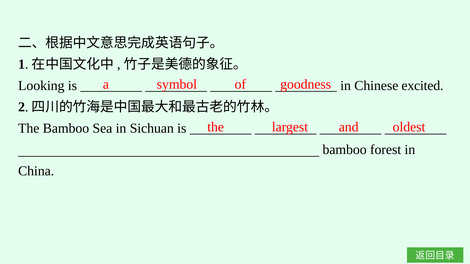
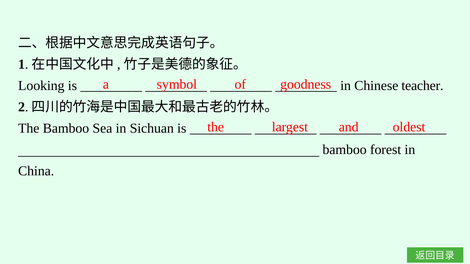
excited: excited -> teacher (422, 86)
